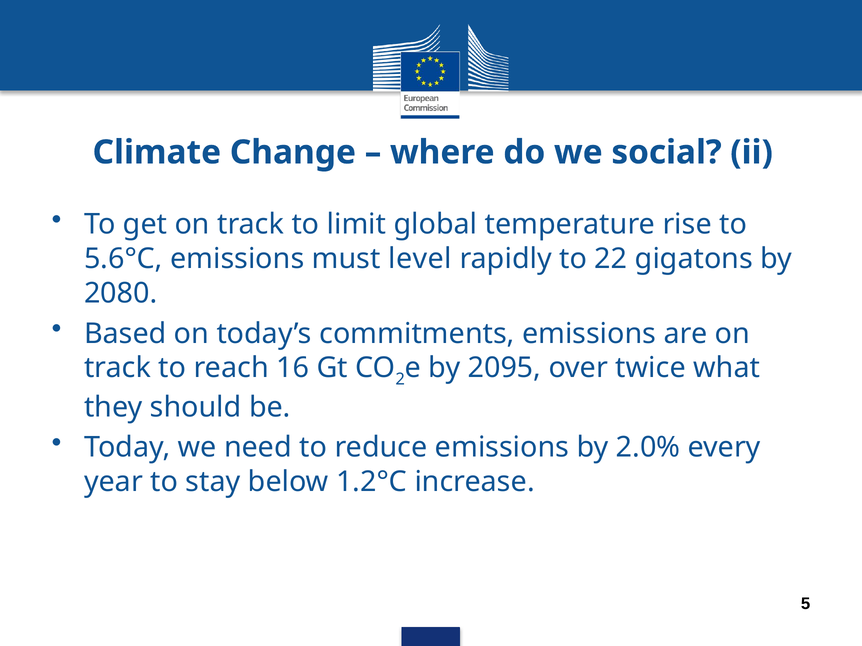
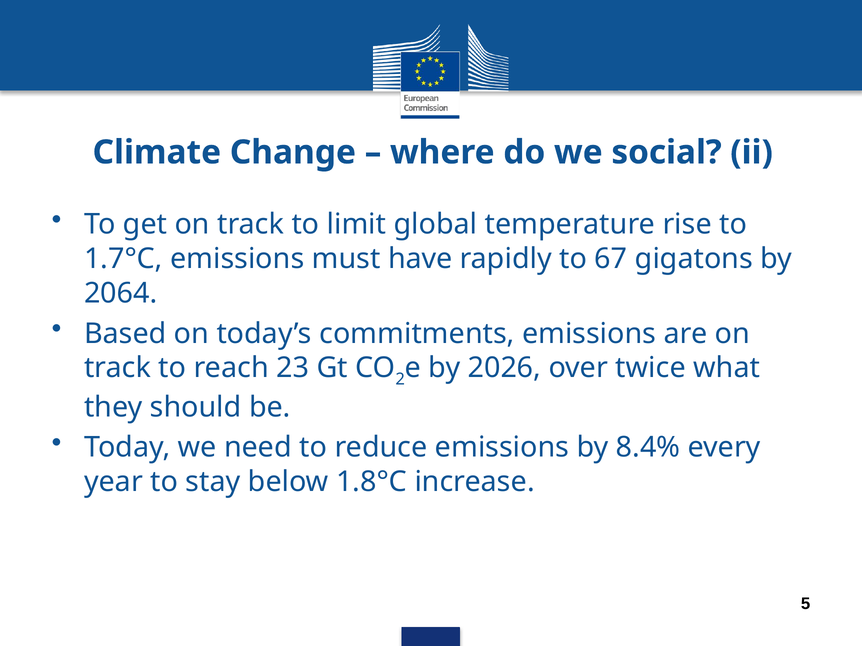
5.6°C: 5.6°C -> 1.7°C (123, 259)
level: level -> have (420, 259)
22: 22 -> 67 (611, 259)
2080: 2080 -> 2064 (121, 294)
16: 16 -> 23 (293, 368)
2095: 2095 -> 2026 (504, 368)
2.0%: 2.0% -> 8.4% (648, 448)
1.2°C: 1.2°C -> 1.8°C (372, 482)
